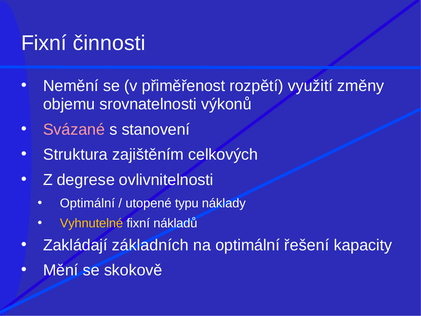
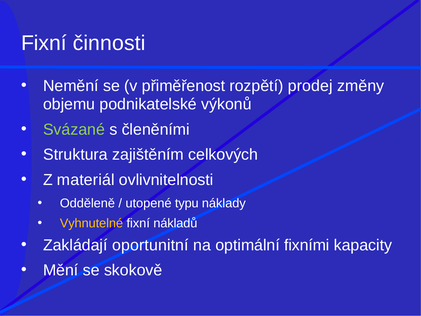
využití: využití -> prodej (310, 86)
srovnatelnosti: srovnatelnosti -> podnikatelské (148, 104)
Svázané colour: pink -> light green (74, 129)
stanovení: stanovení -> členěními (156, 129)
degrese: degrese -> materiál (86, 180)
Optimální: Optimální -> Odděleně (87, 203)
základních: základních -> oportunitní (150, 245)
řešení: řešení -> fixními (307, 245)
